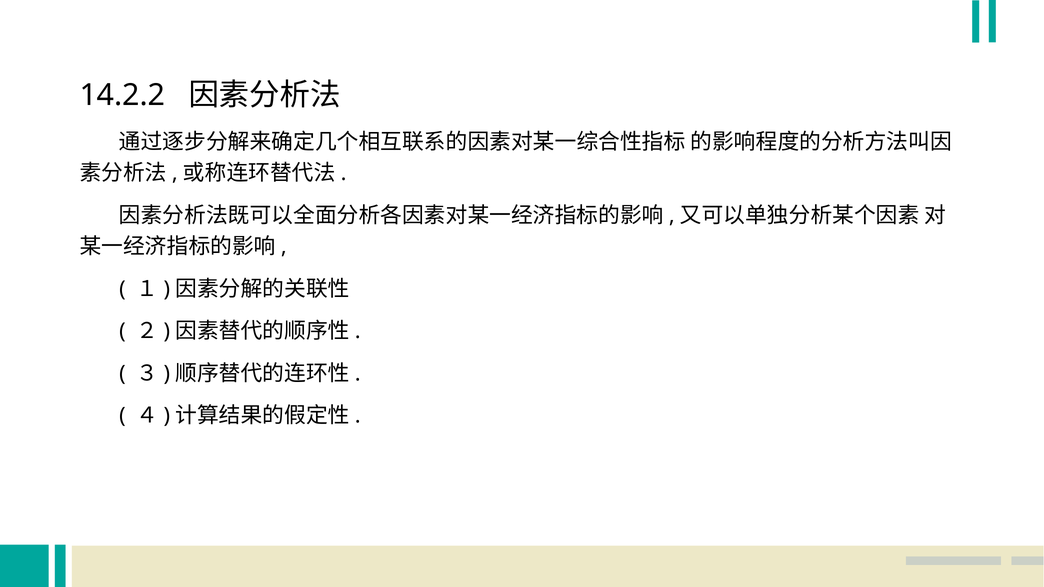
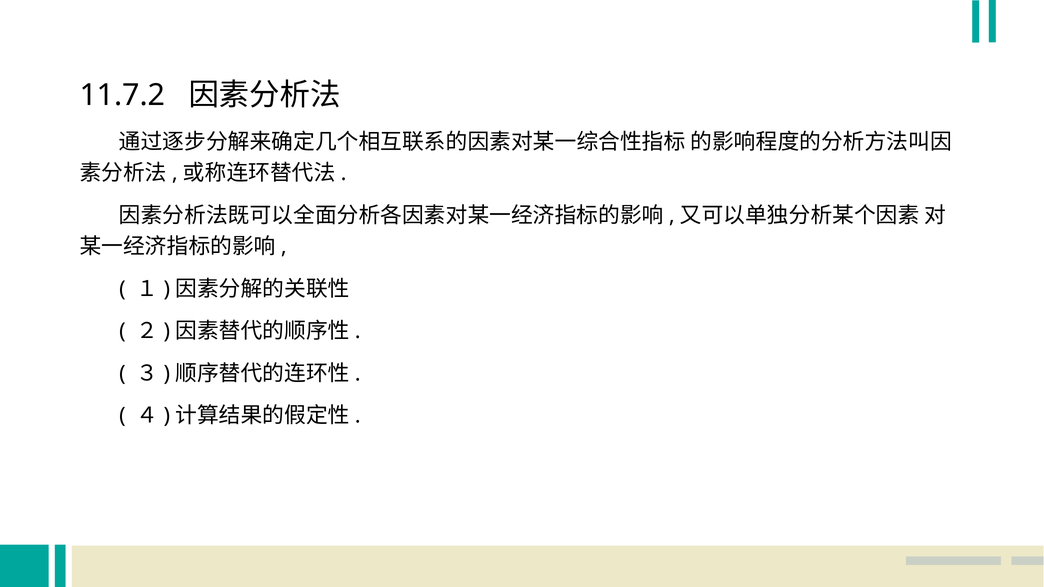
14.2.2: 14.2.2 -> 11.7.2 (122, 95)
